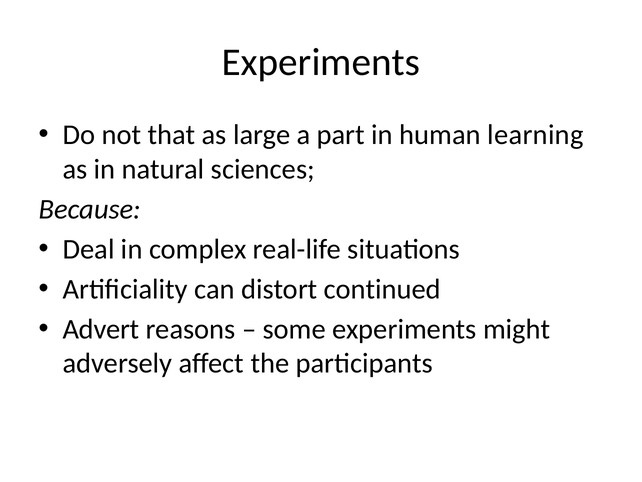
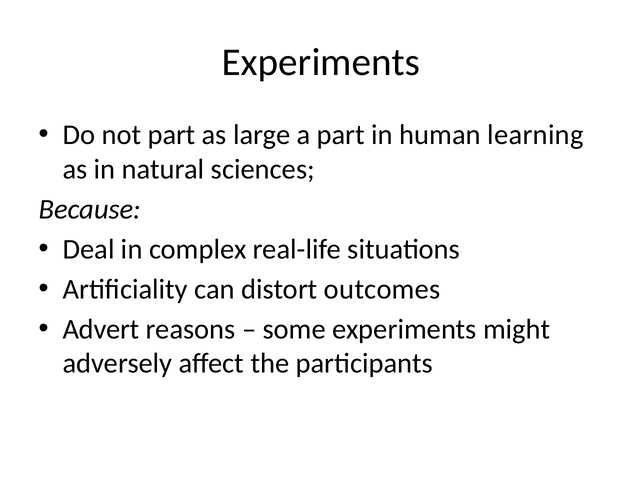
not that: that -> part (172, 135)
continued: continued -> outcomes (382, 289)
